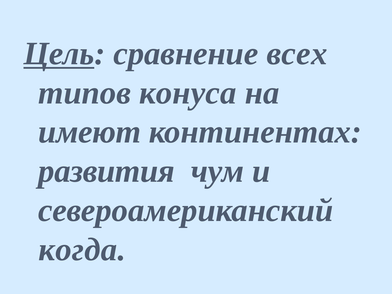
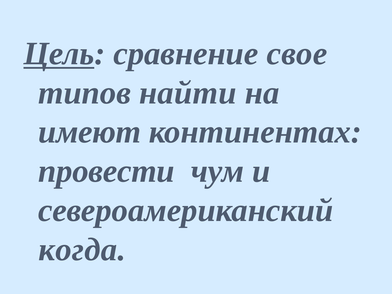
всех: всех -> свое (297, 54)
конуса: конуса -> найти (188, 93)
развития: развития -> провести (106, 171)
